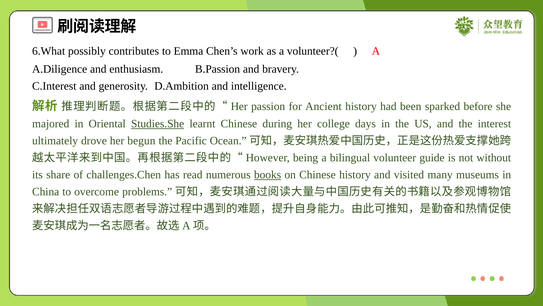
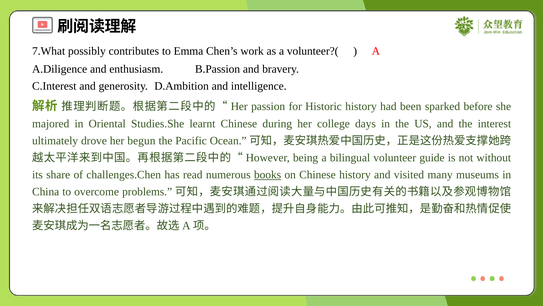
6.What: 6.What -> 7.What (49, 51)
Ancient: Ancient -> Historic (324, 106)
Studies.She underline: present -> none (158, 124)
